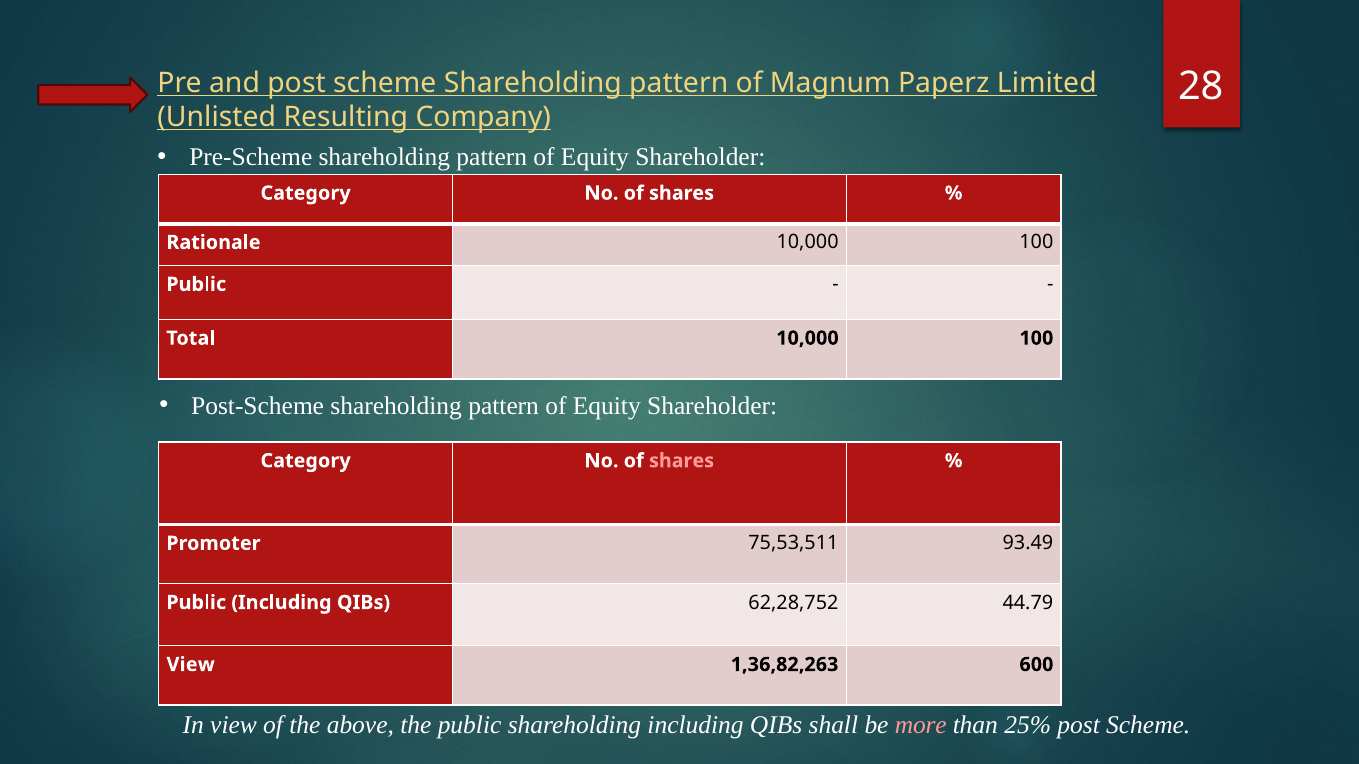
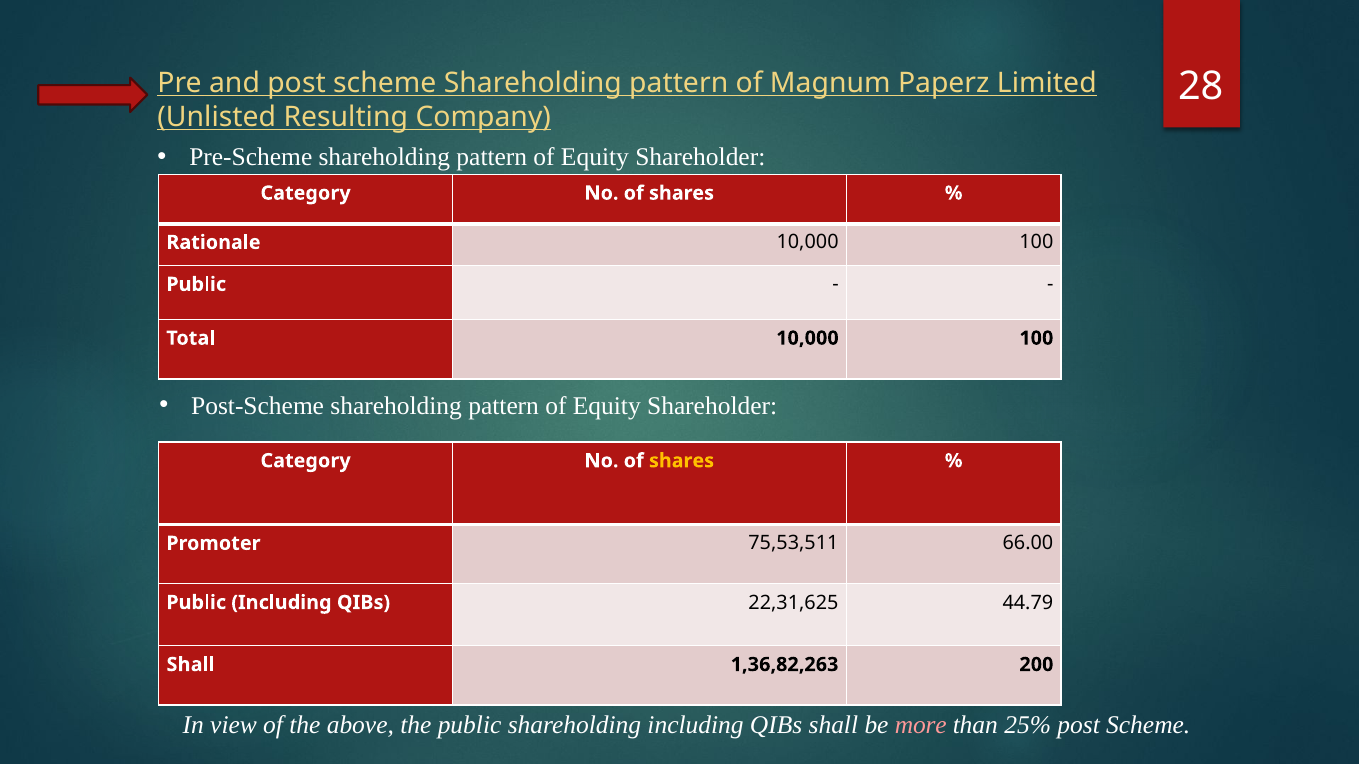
shares colour: pink -> yellow (682, 461)
93.49: 93.49 -> 66.00 (1028, 544)
62,28,752: 62,28,752 -> 22,31,625 (793, 603)
View: View -> Shall (191, 665)
600: 600 -> 200 (1036, 665)
